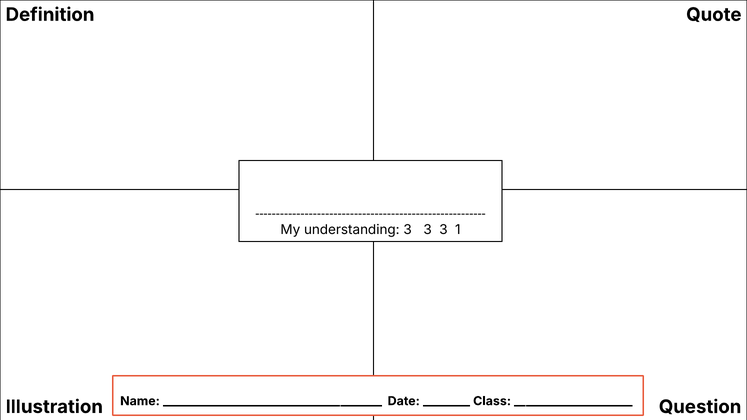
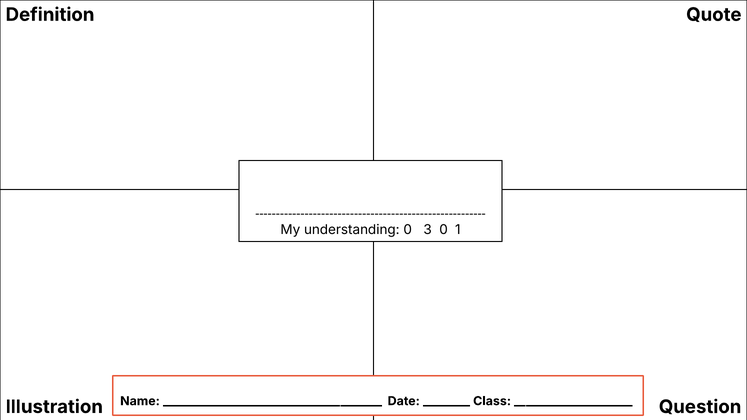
understanding 3: 3 -> 0 (408, 230)
3: 3 -> 0 (444, 230)
